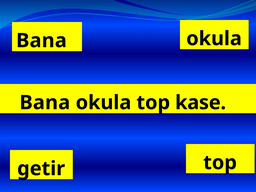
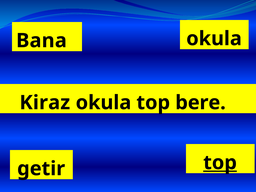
Bana: Bana -> Kiraz (45, 103)
kase: kase -> bere (201, 103)
top underline: none -> present (220, 163)
